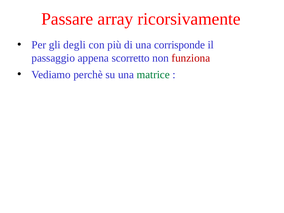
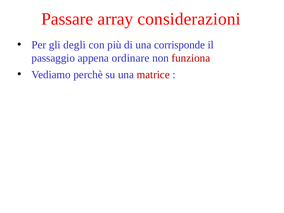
ricorsivamente: ricorsivamente -> considerazioni (189, 19)
scorretto: scorretto -> ordinare (131, 58)
matrice colour: green -> red (153, 75)
